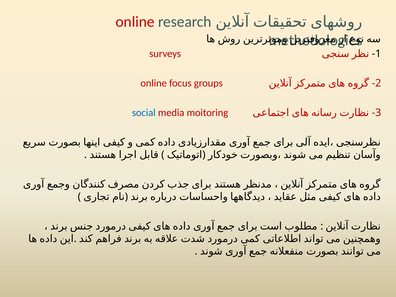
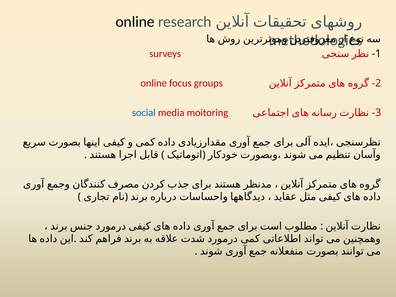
online colour: red -> black (135, 22)
